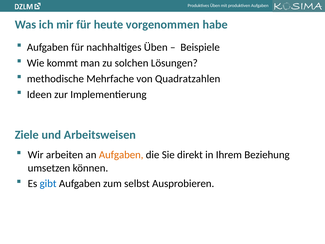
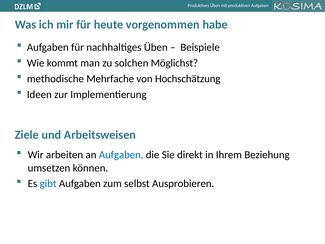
Lösungen: Lösungen -> Möglichst (174, 63)
Quadratzahlen: Quadratzahlen -> Hochschätzung (188, 79)
Aufgaben colour: orange -> blue (121, 155)
